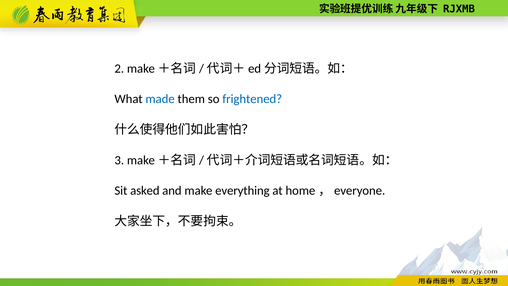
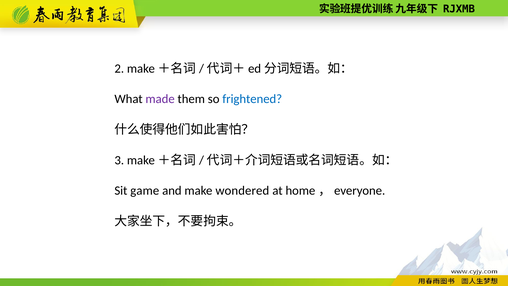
made colour: blue -> purple (160, 99)
asked: asked -> game (145, 190)
everything: everything -> wondered (242, 190)
